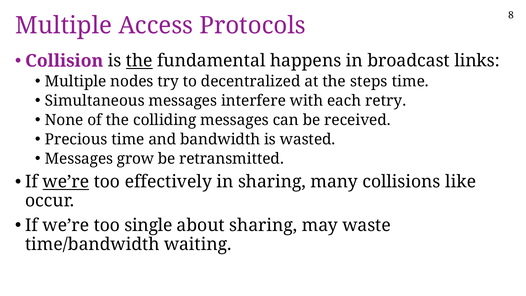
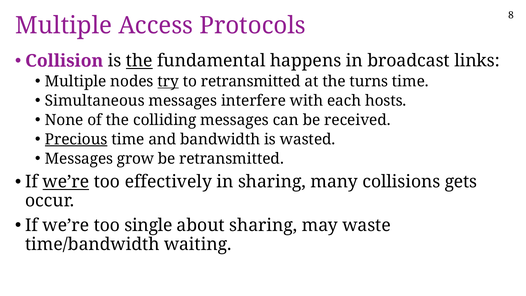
try underline: none -> present (168, 81)
to decentralized: decentralized -> retransmitted (251, 81)
steps: steps -> turns (369, 81)
retry: retry -> hosts (386, 101)
Precious underline: none -> present (76, 139)
like: like -> gets (461, 182)
